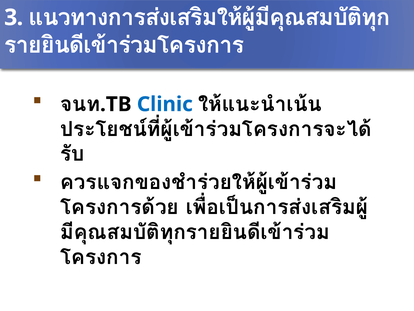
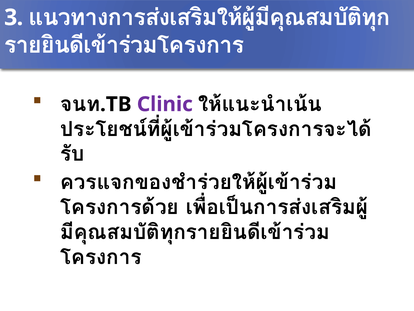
Clinic colour: blue -> purple (165, 104)
